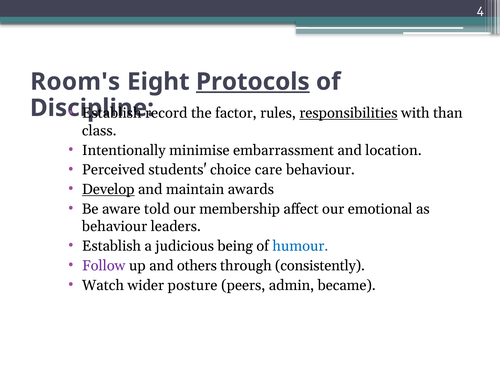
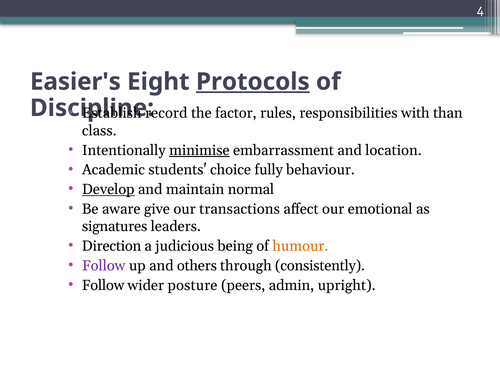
Room's: Room's -> Easier's (75, 82)
responsibilities underline: present -> none (348, 113)
minimise underline: none -> present (199, 150)
Perceived: Perceived -> Academic (113, 170)
care: care -> fully (269, 170)
awards: awards -> normal (251, 189)
told: told -> give (157, 209)
membership: membership -> transactions (240, 209)
behaviour: behaviour -> signatures (115, 226)
Establish: Establish -> Direction (112, 246)
humour colour: blue -> orange (300, 246)
Watch: Watch -> Follow (103, 285)
became: became -> upright (347, 285)
